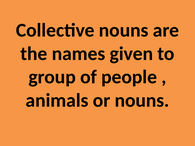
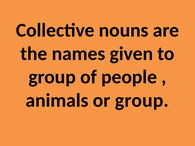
or nouns: nouns -> group (142, 101)
